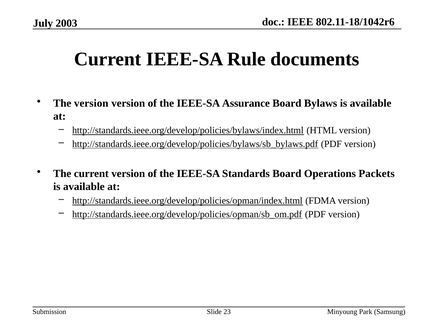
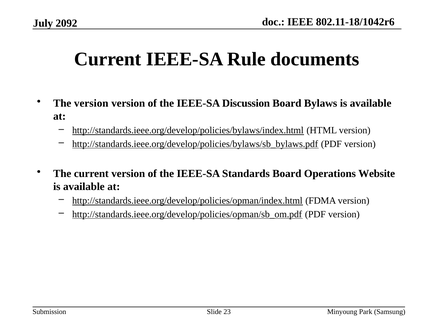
2003: 2003 -> 2092 (66, 23)
Assurance: Assurance -> Discussion (246, 103)
Packets: Packets -> Website (377, 174)
